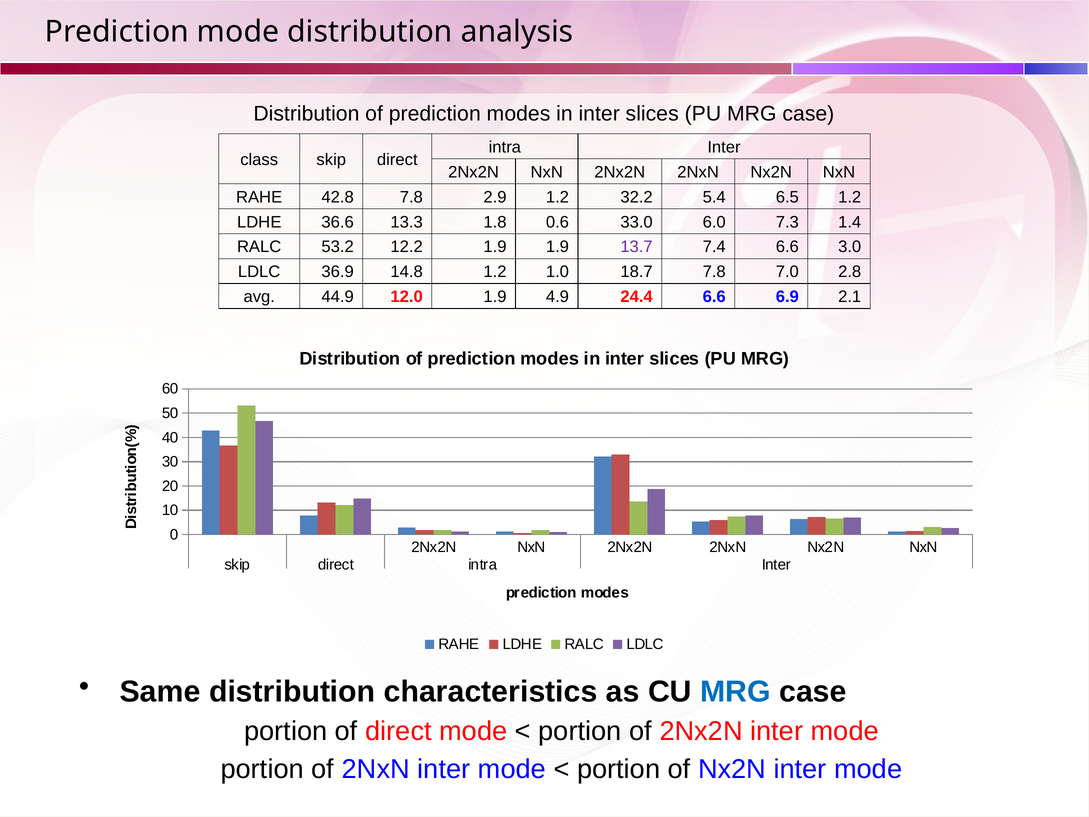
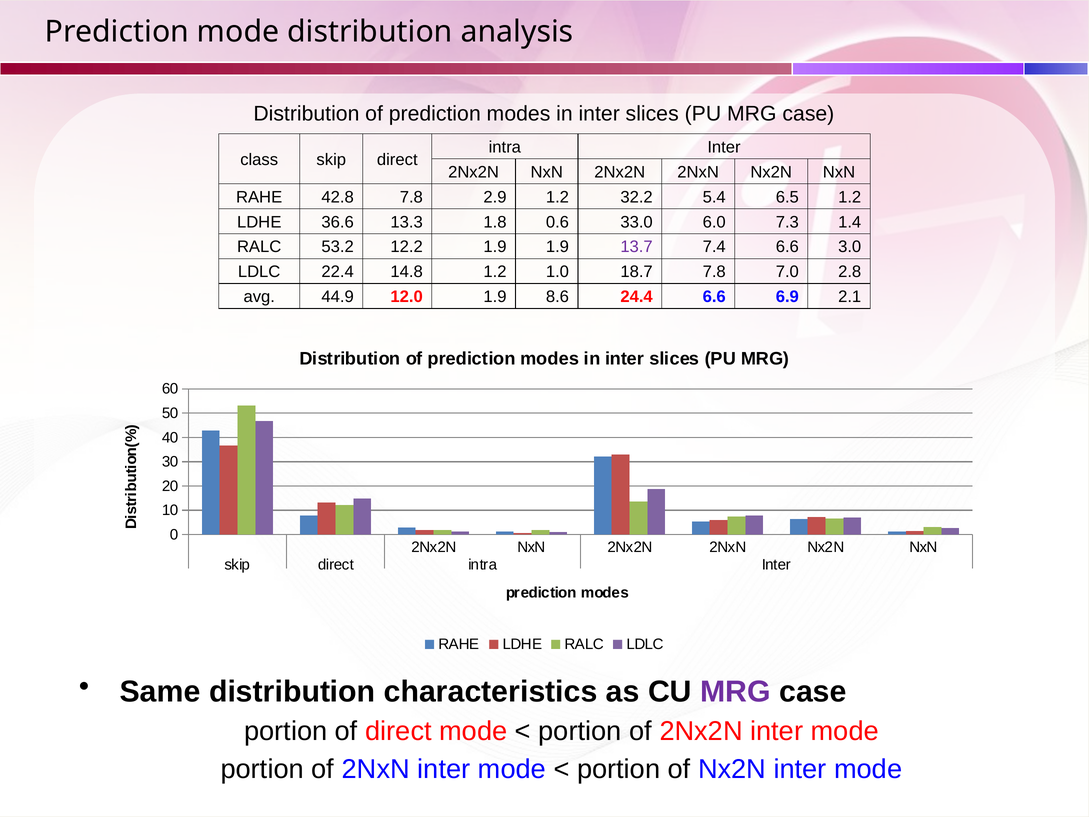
36.9: 36.9 -> 22.4 (338, 272)
4.9: 4.9 -> 8.6 (557, 297)
MRG colour: blue -> purple (735, 691)
